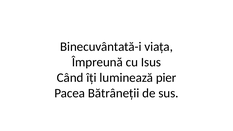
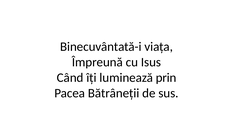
pier: pier -> prin (166, 78)
